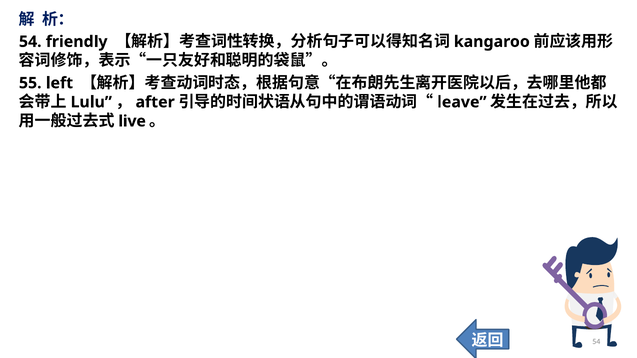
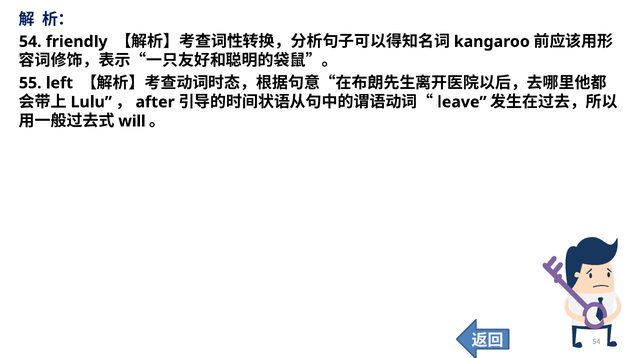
live: live -> will (132, 121)
